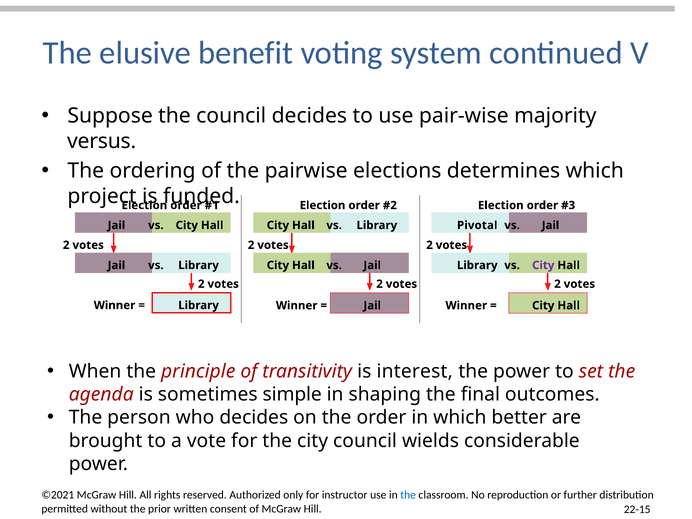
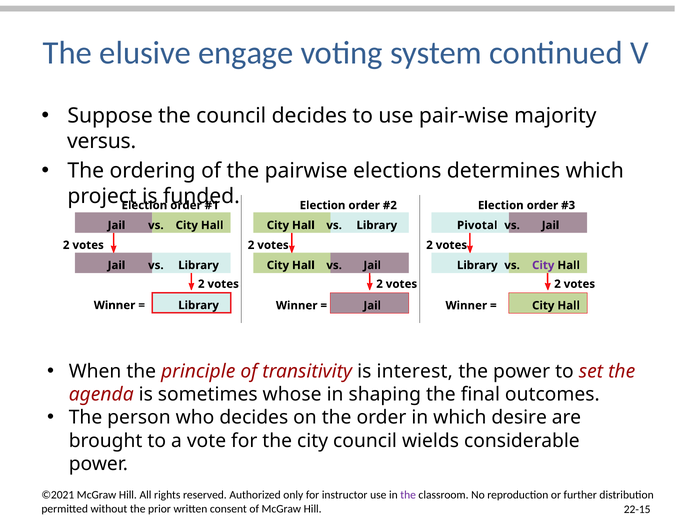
benefit: benefit -> engage (246, 53)
simple: simple -> whose (292, 395)
better: better -> desire (519, 418)
the colour: blue -> purple (408, 495)
